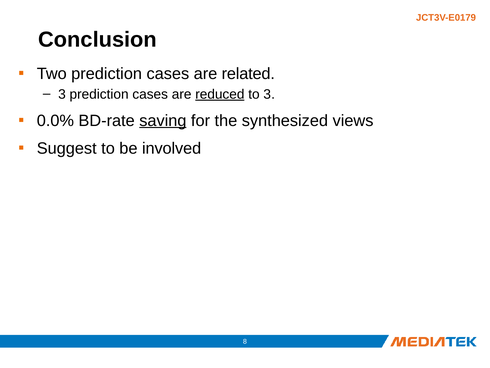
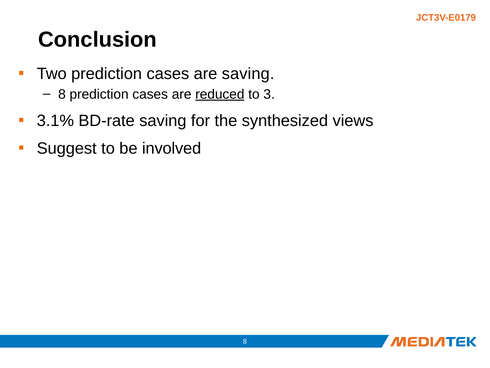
are related: related -> saving (248, 74)
3: 3 -> 8 (62, 94)
0.0%: 0.0% -> 3.1% (55, 120)
saving underline: present -> none (163, 120)
